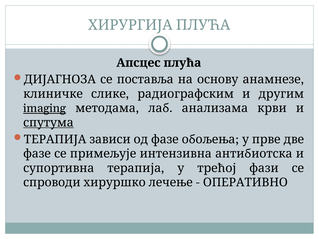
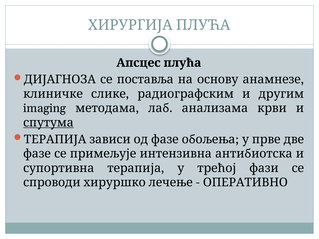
imaging underline: present -> none (45, 108)
